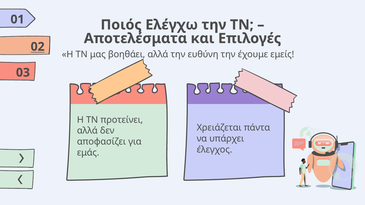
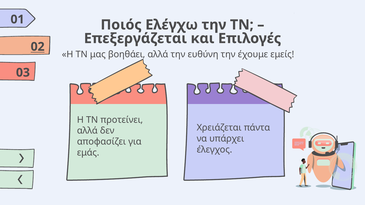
Αποτελέσματα: Αποτελέσματα -> Επεξεργάζεται (135, 38)
